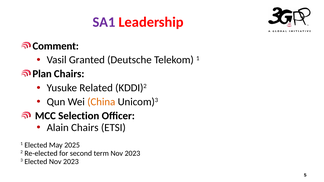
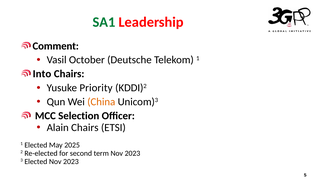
SA1 colour: purple -> green (104, 22)
Granted: Granted -> October (87, 60)
Plan: Plan -> Into (42, 74)
Related: Related -> Priority (96, 88)
